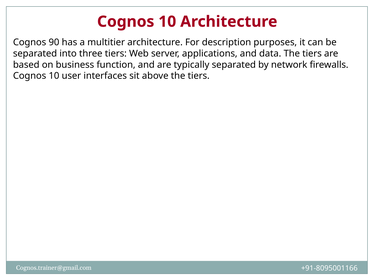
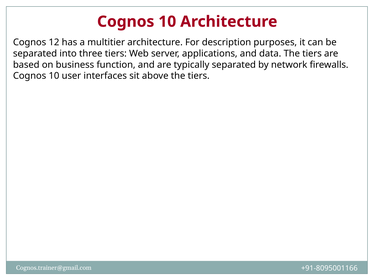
90: 90 -> 12 (54, 42)
